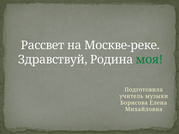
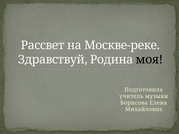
моя colour: green -> black (149, 60)
